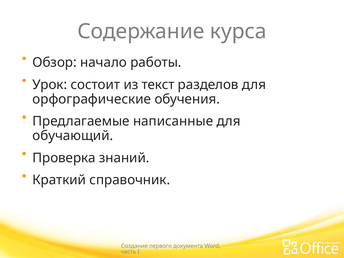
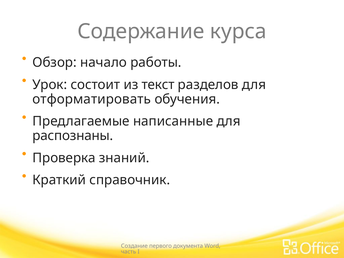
орфографические: орфографические -> отформатировать (92, 99)
обучающий: обучающий -> распознаны (73, 136)
